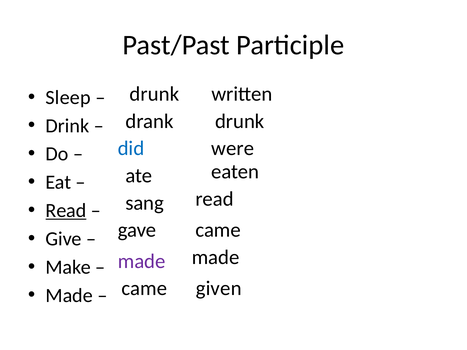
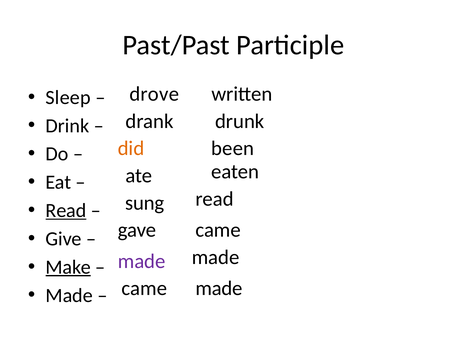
drunk: drunk -> drove (154, 94)
did colour: blue -> orange (131, 149)
were: were -> been (233, 149)
sang: sang -> sung (145, 203)
Make underline: none -> present (68, 267)
given: given -> made (219, 289)
